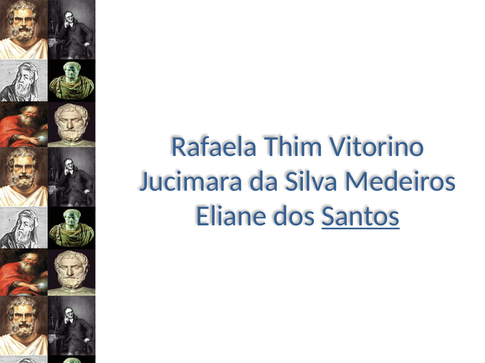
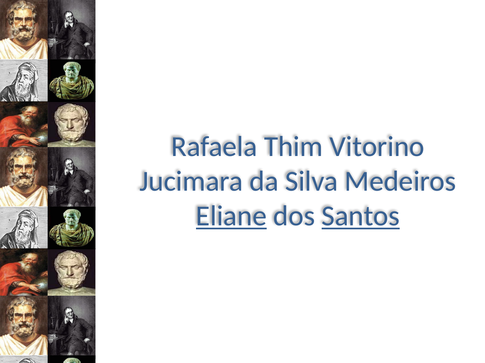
Eliane underline: none -> present (231, 217)
